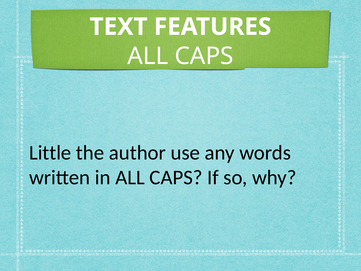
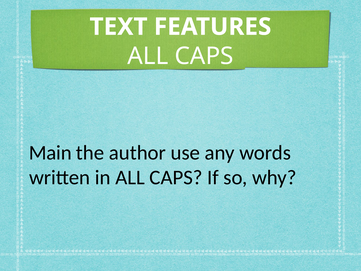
Little: Little -> Main (50, 153)
